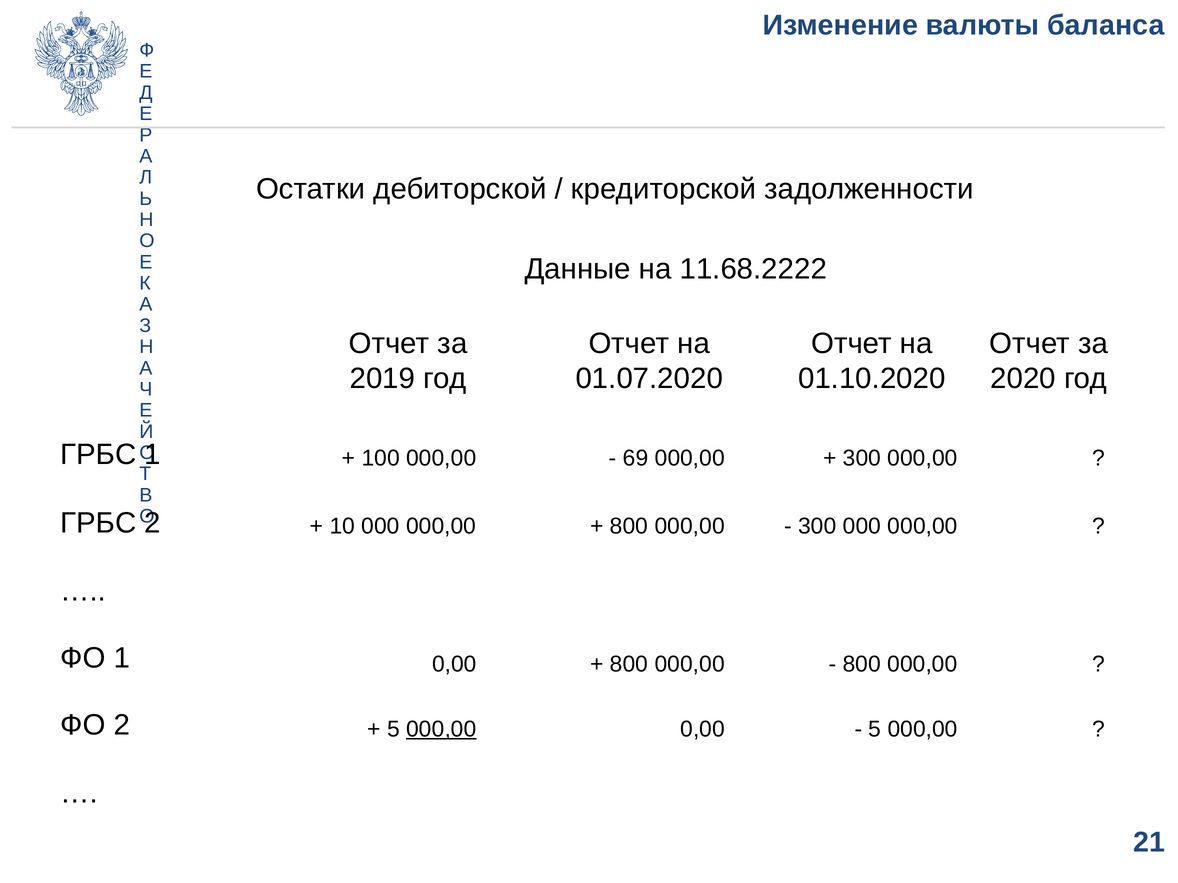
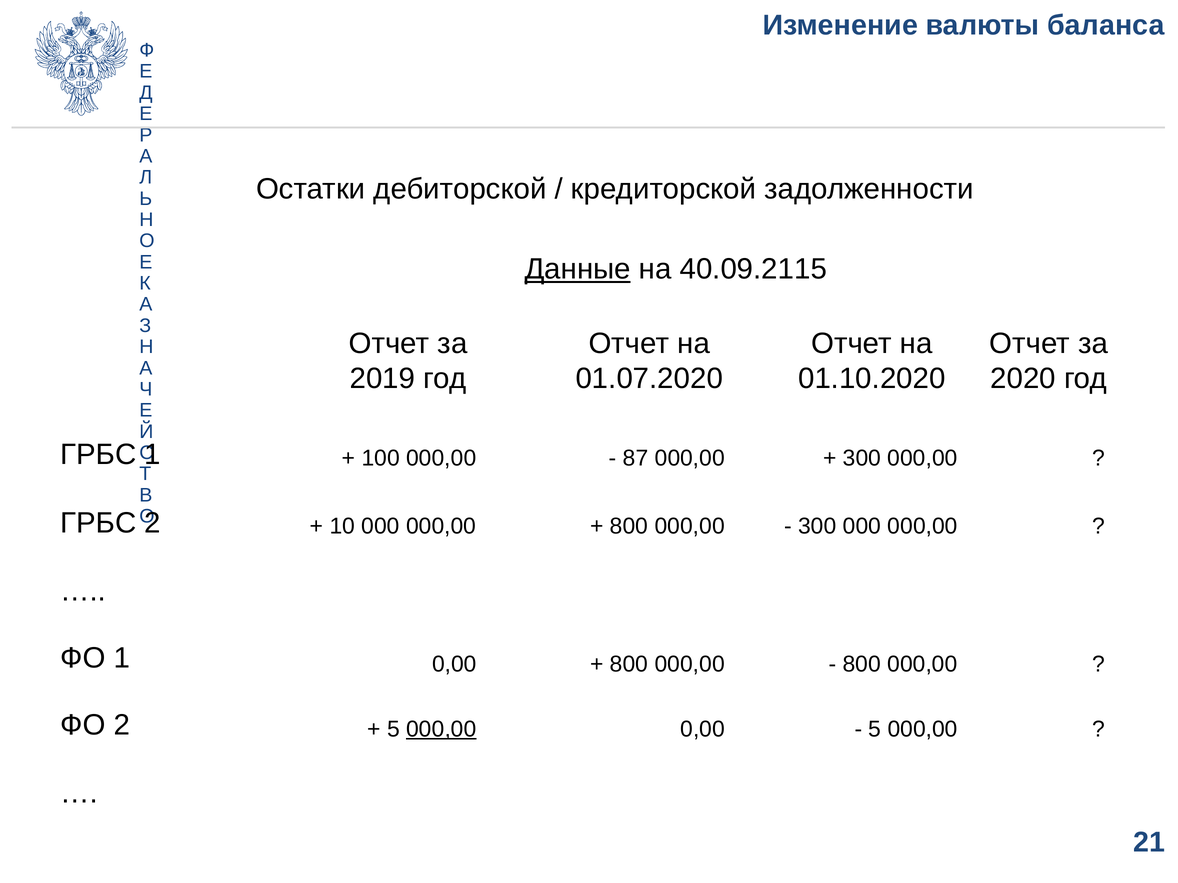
Данные underline: none -> present (578, 269)
11.68.2222: 11.68.2222 -> 40.09.2115 (753, 269)
69: 69 -> 87 (636, 458)
